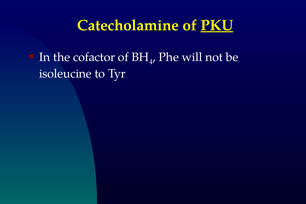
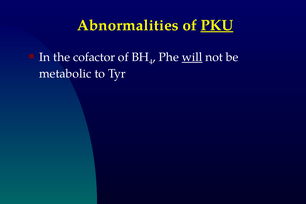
Catecholamine: Catecholamine -> Abnormalities (128, 25)
will underline: none -> present (192, 57)
isoleucine: isoleucine -> metabolic (65, 74)
